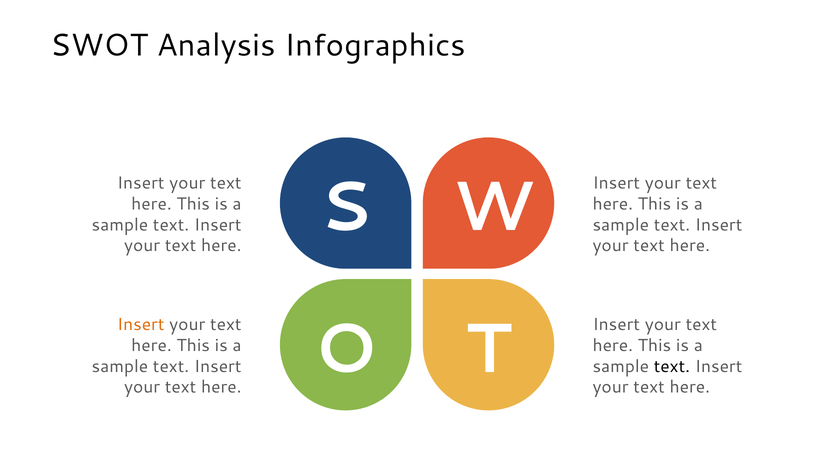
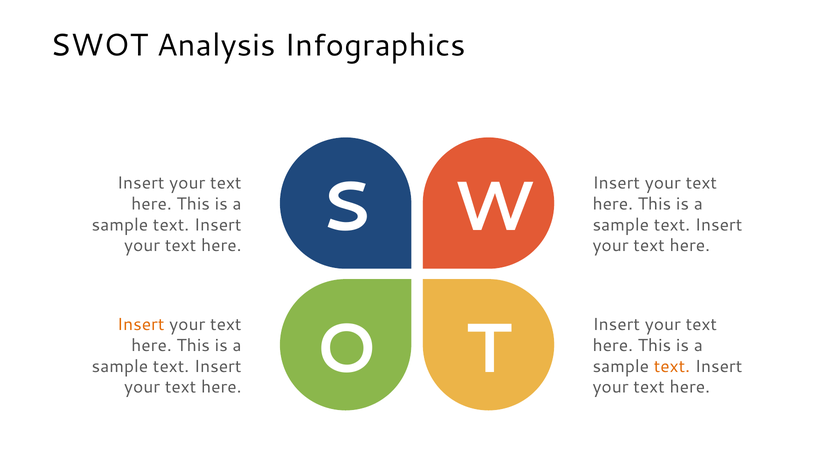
text colour: black -> orange (672, 367)
